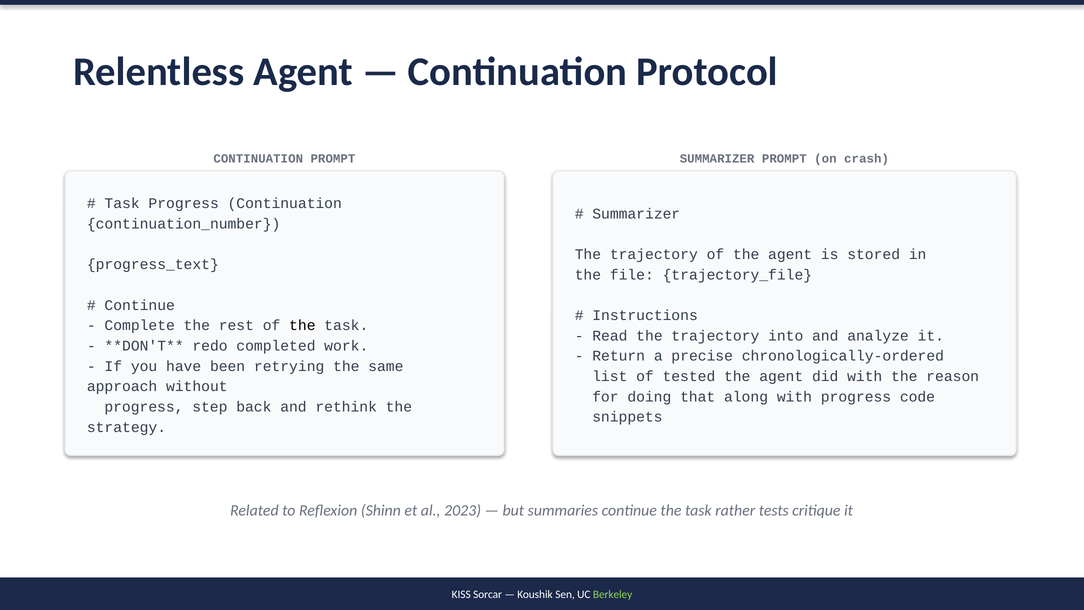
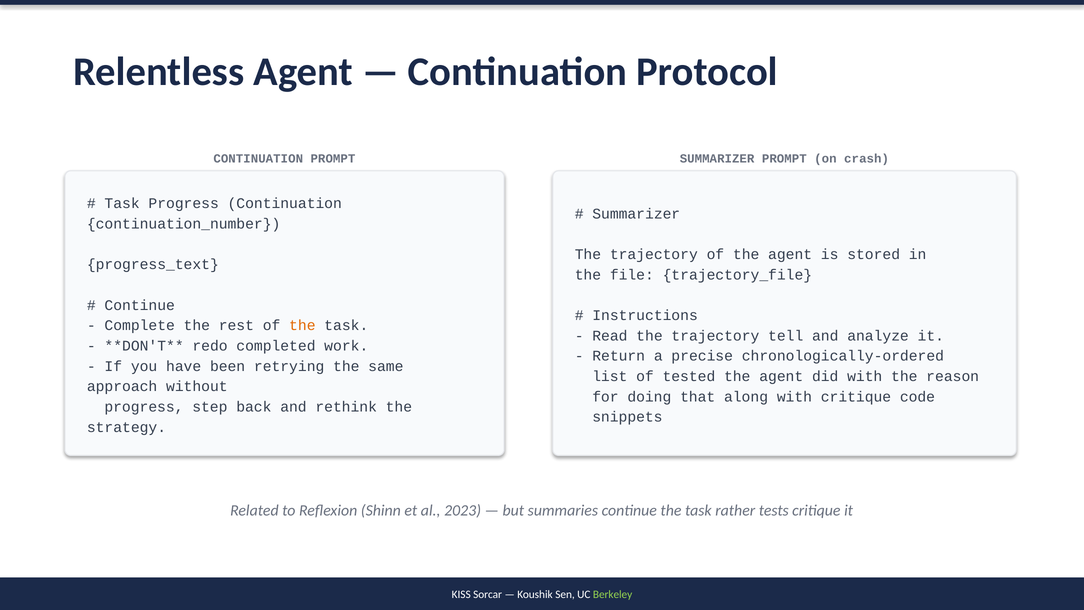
the colour: black -> orange (302, 325)
into: into -> tell (786, 336)
with progress: progress -> critique (856, 397)
